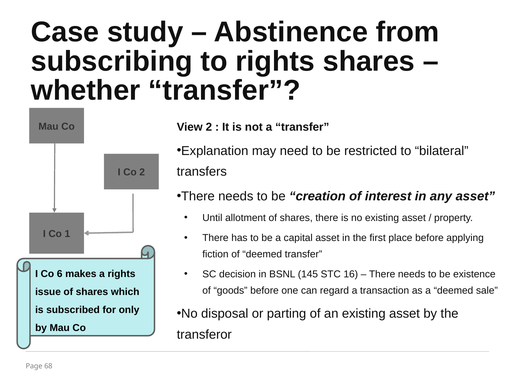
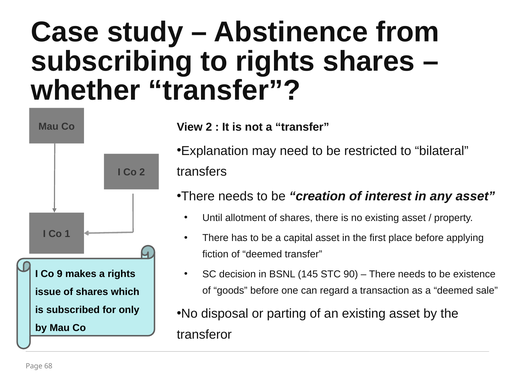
16: 16 -> 90 (351, 274)
6: 6 -> 9 (60, 274)
